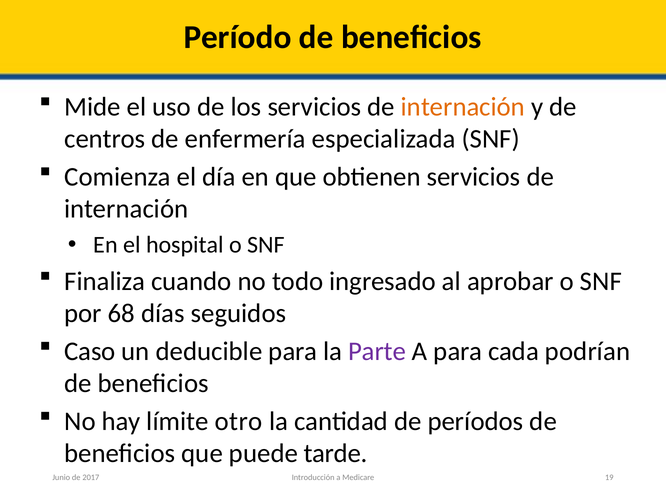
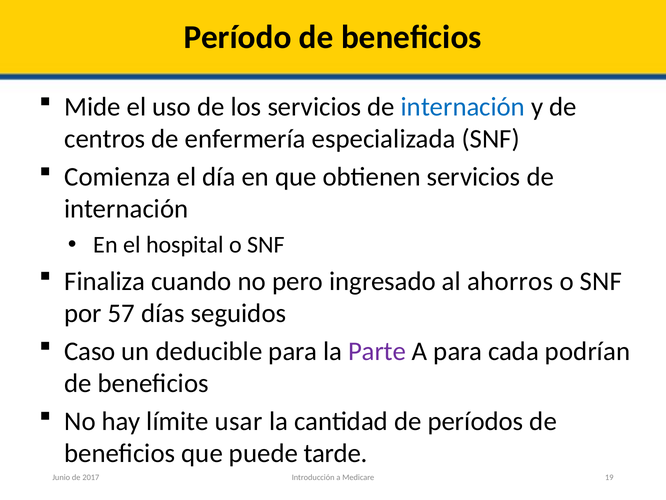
internación colour: orange -> blue (463, 107)
todo: todo -> pero (298, 281)
aprobar: aprobar -> ahorros (510, 281)
68: 68 -> 57 (121, 313)
otro: otro -> usar (239, 421)
